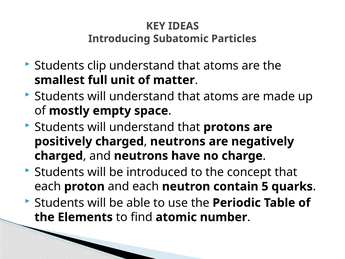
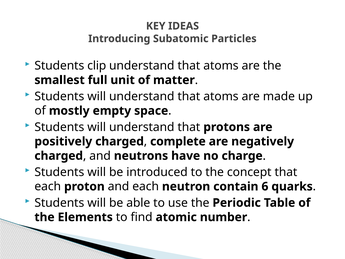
neutrons: neutrons -> complete (178, 141)
5: 5 -> 6 (265, 186)
